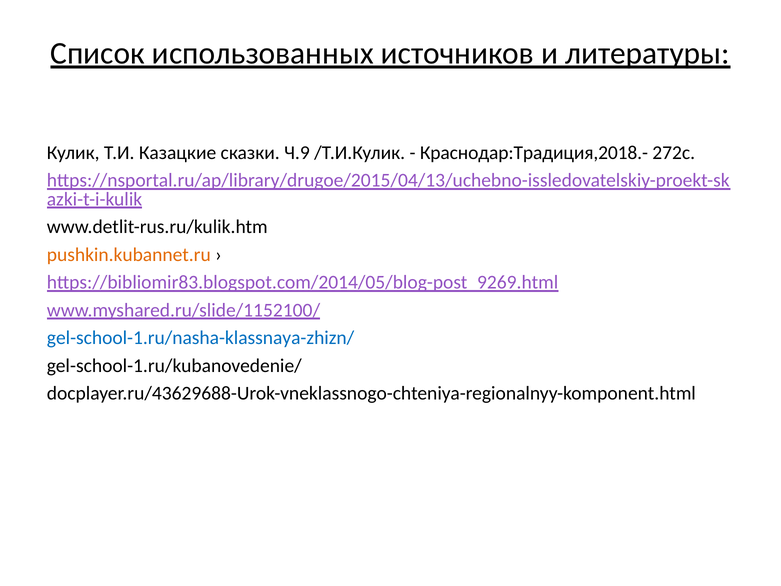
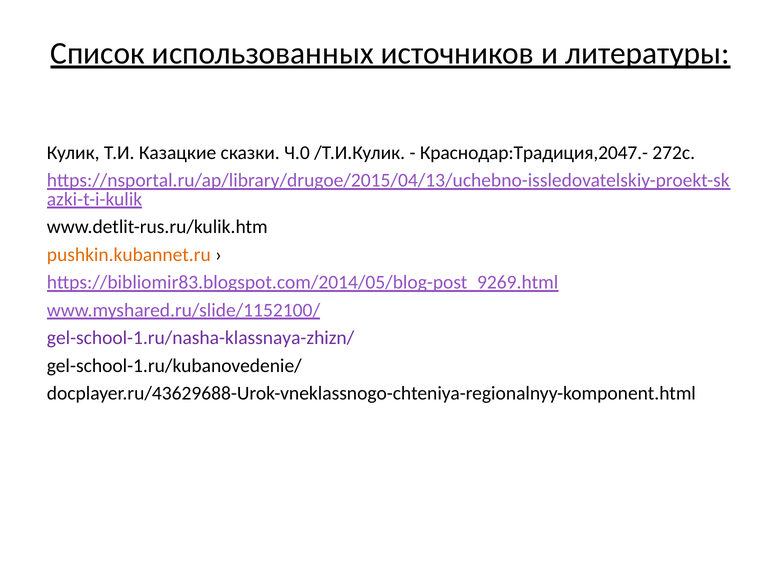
Ч.9: Ч.9 -> Ч.0 (297, 153)
Краснодар:Традиция,2018.-: Краснодар:Традиция,2018.- -> Краснодар:Традиция,2047.- (534, 153)
gel-school-1.ru/nasha-klassnaya-zhizn/ colour: blue -> purple (201, 338)
